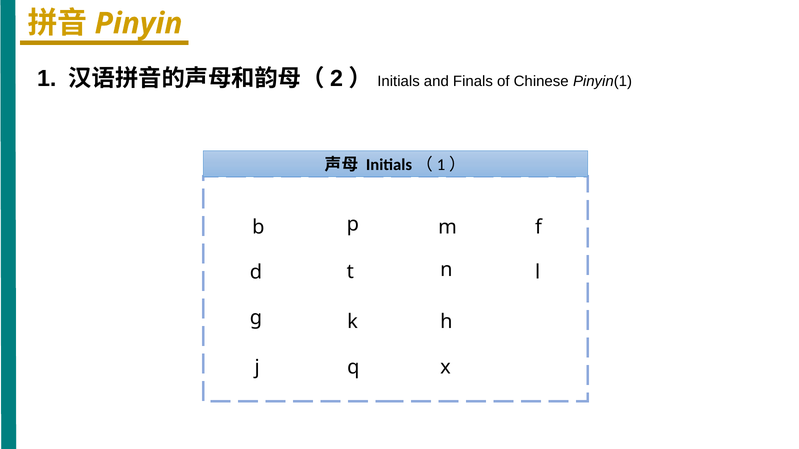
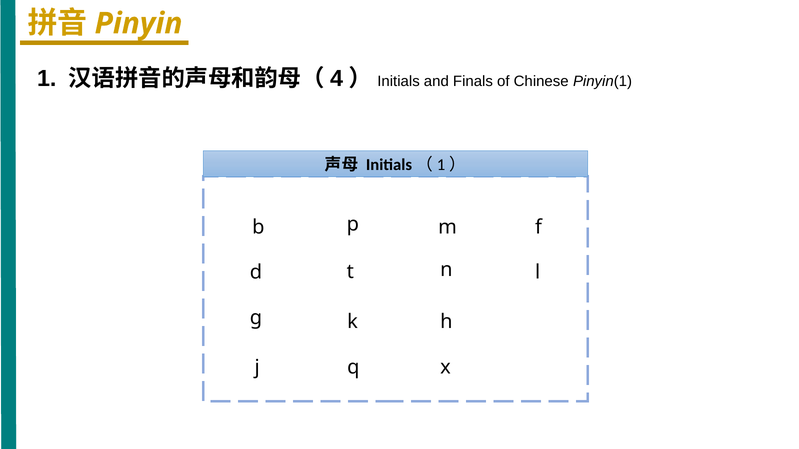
2: 2 -> 4 (337, 78)
